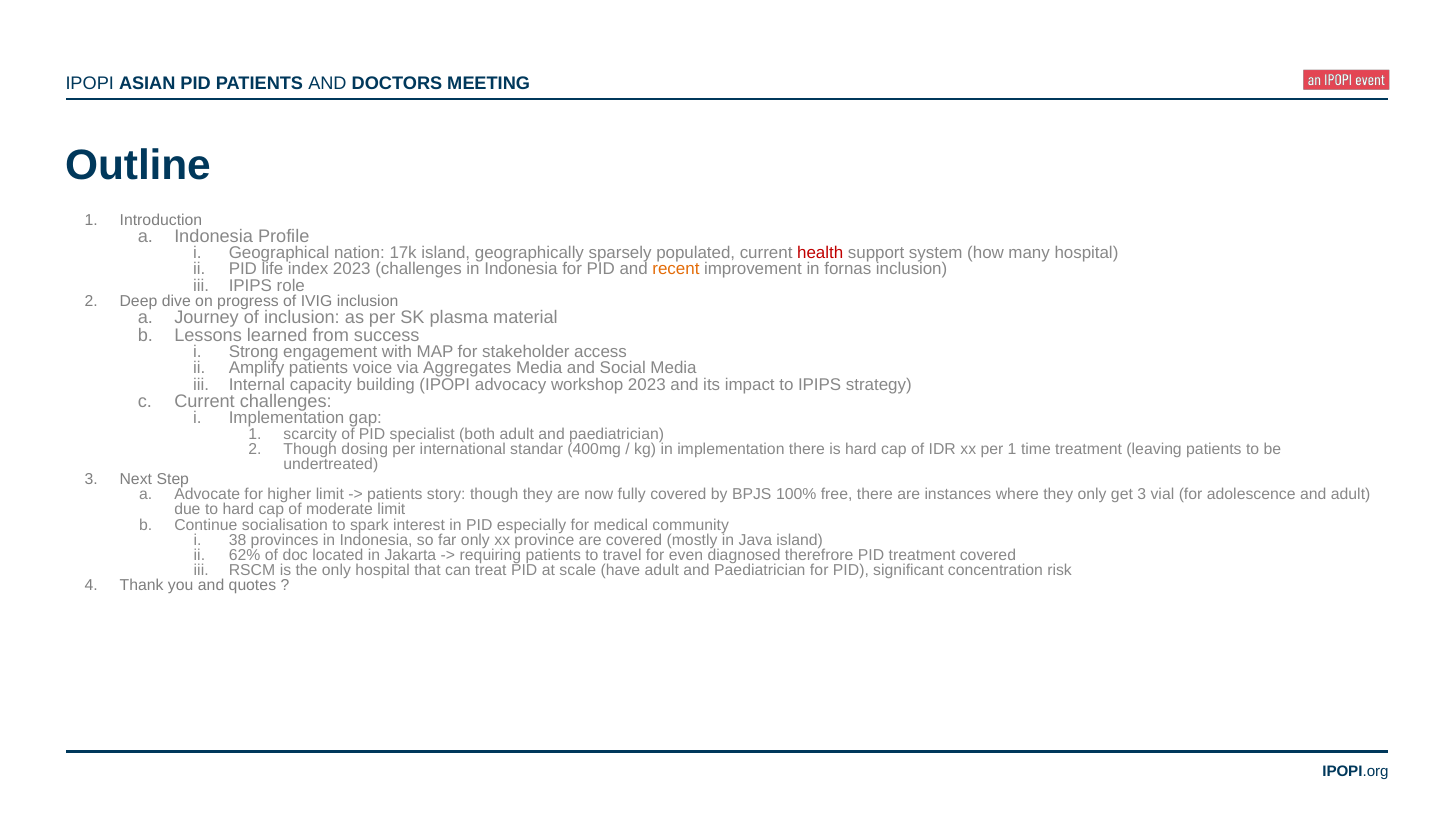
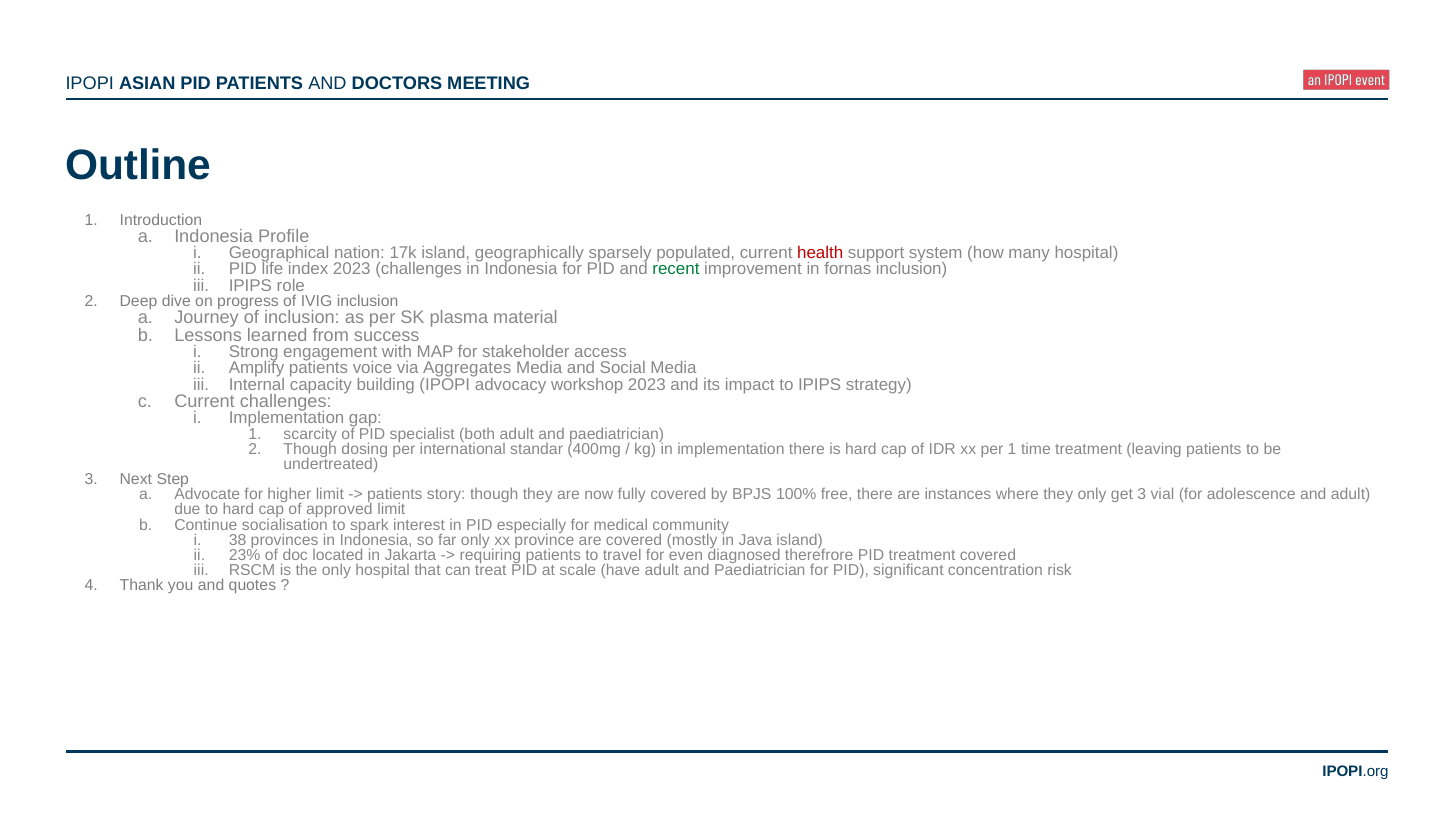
recent colour: orange -> green (676, 269)
moderate: moderate -> approved (339, 510)
62%: 62% -> 23% (245, 555)
